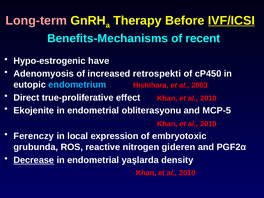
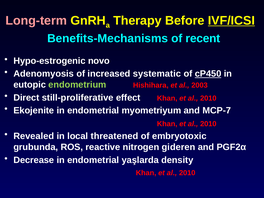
have: have -> novo (99, 61)
retrospekti: retrospekti -> systematic (157, 74)
cP450 underline: none -> present (208, 74)
endometrium colour: light blue -> light green (77, 85)
true‐proliferative: true‐proliferative -> still‐proliferative (78, 98)
obliterasyonu: obliterasyonu -> myometriyum (151, 110)
MCP‐5: MCP‐5 -> MCP‐7 (217, 110)
Ferenczy: Ferenczy -> Revealed (34, 136)
expression: expression -> threatened (114, 136)
Decrease underline: present -> none (34, 160)
